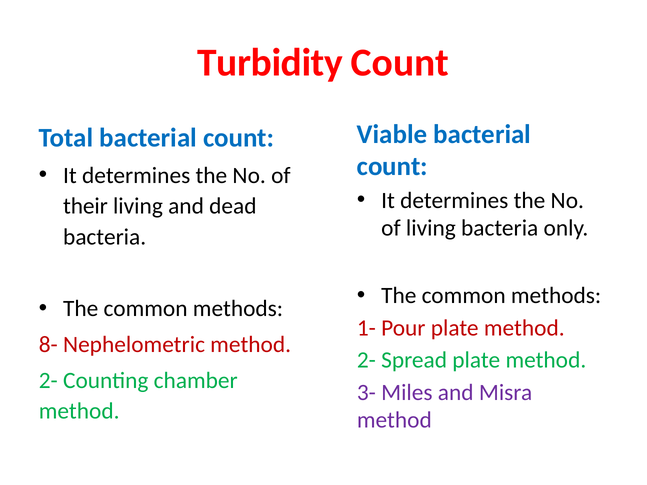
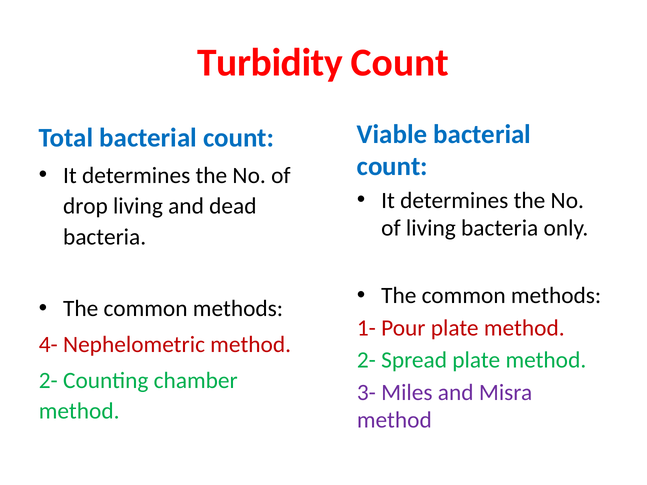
their: their -> drop (85, 206)
8-: 8- -> 4- (48, 345)
